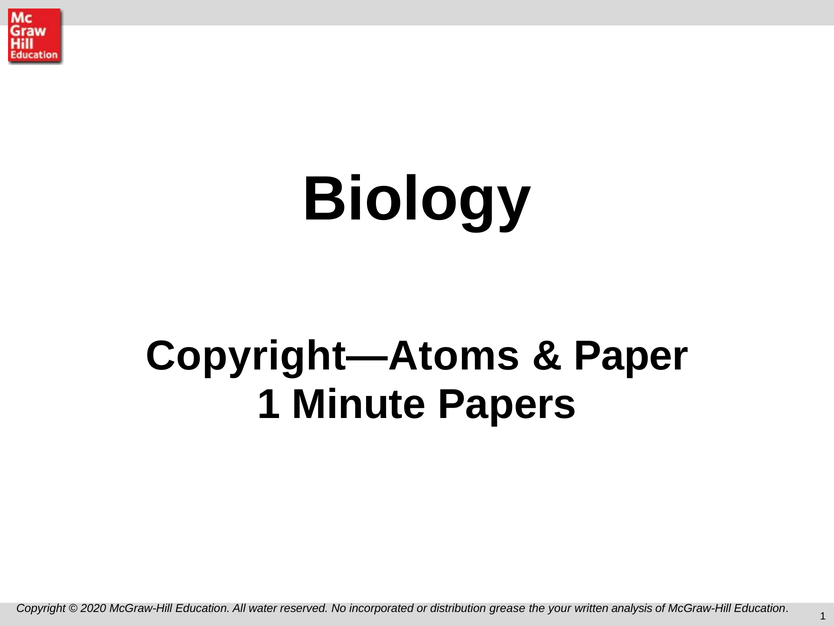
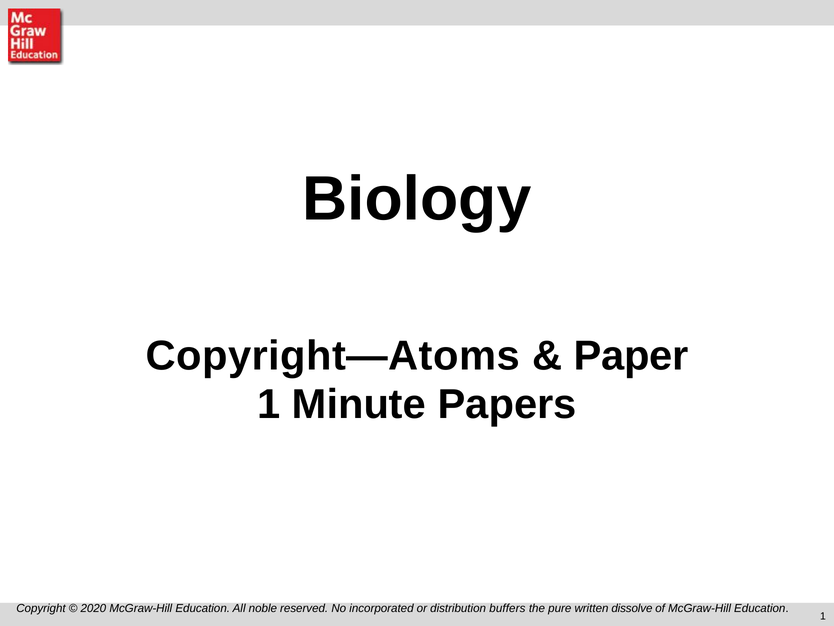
water: water -> noble (263, 608)
grease: grease -> buffers (507, 608)
your: your -> pure (560, 608)
analysis: analysis -> dissolve (632, 608)
